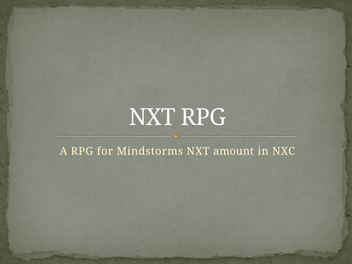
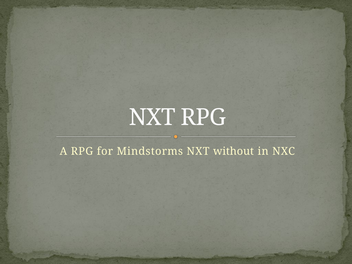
amount: amount -> without (234, 151)
